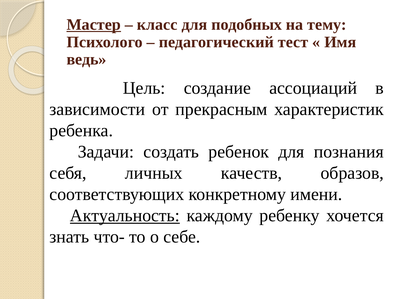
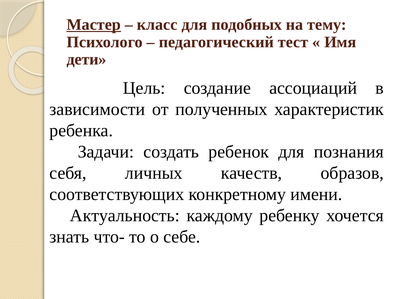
ведь: ведь -> дети (86, 59)
прекрасным: прекрасным -> полученных (221, 109)
Актуальность underline: present -> none (125, 216)
